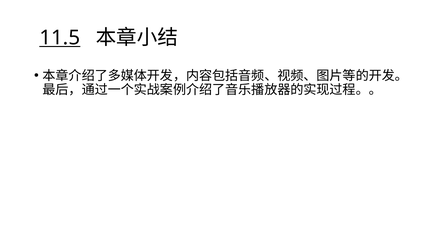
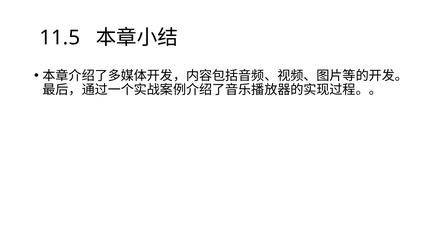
11.5 underline: present -> none (60, 38)
